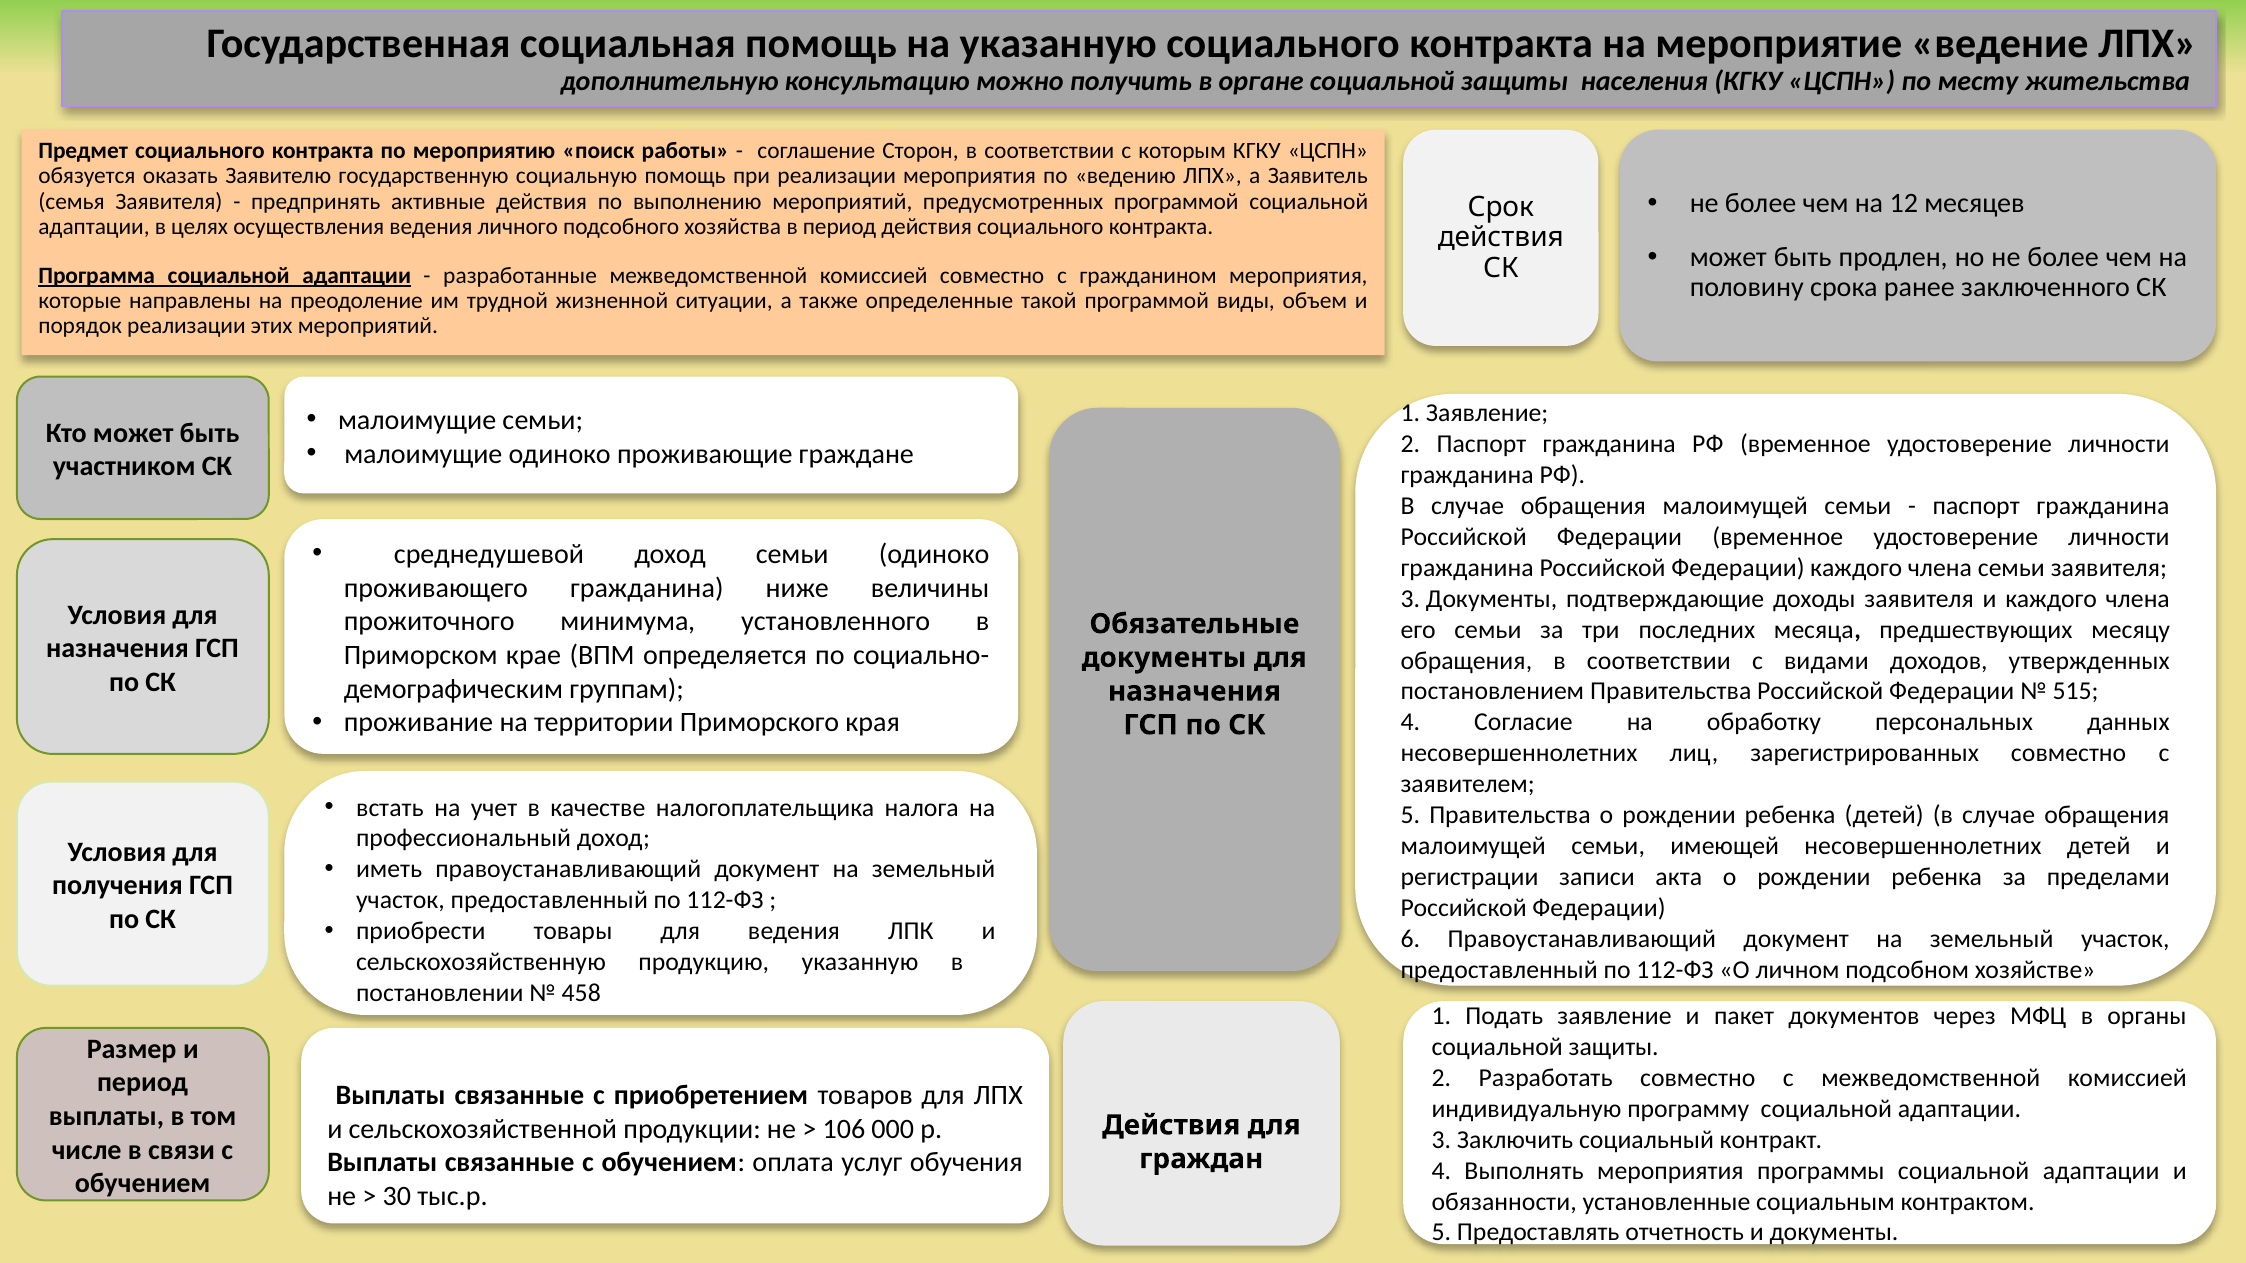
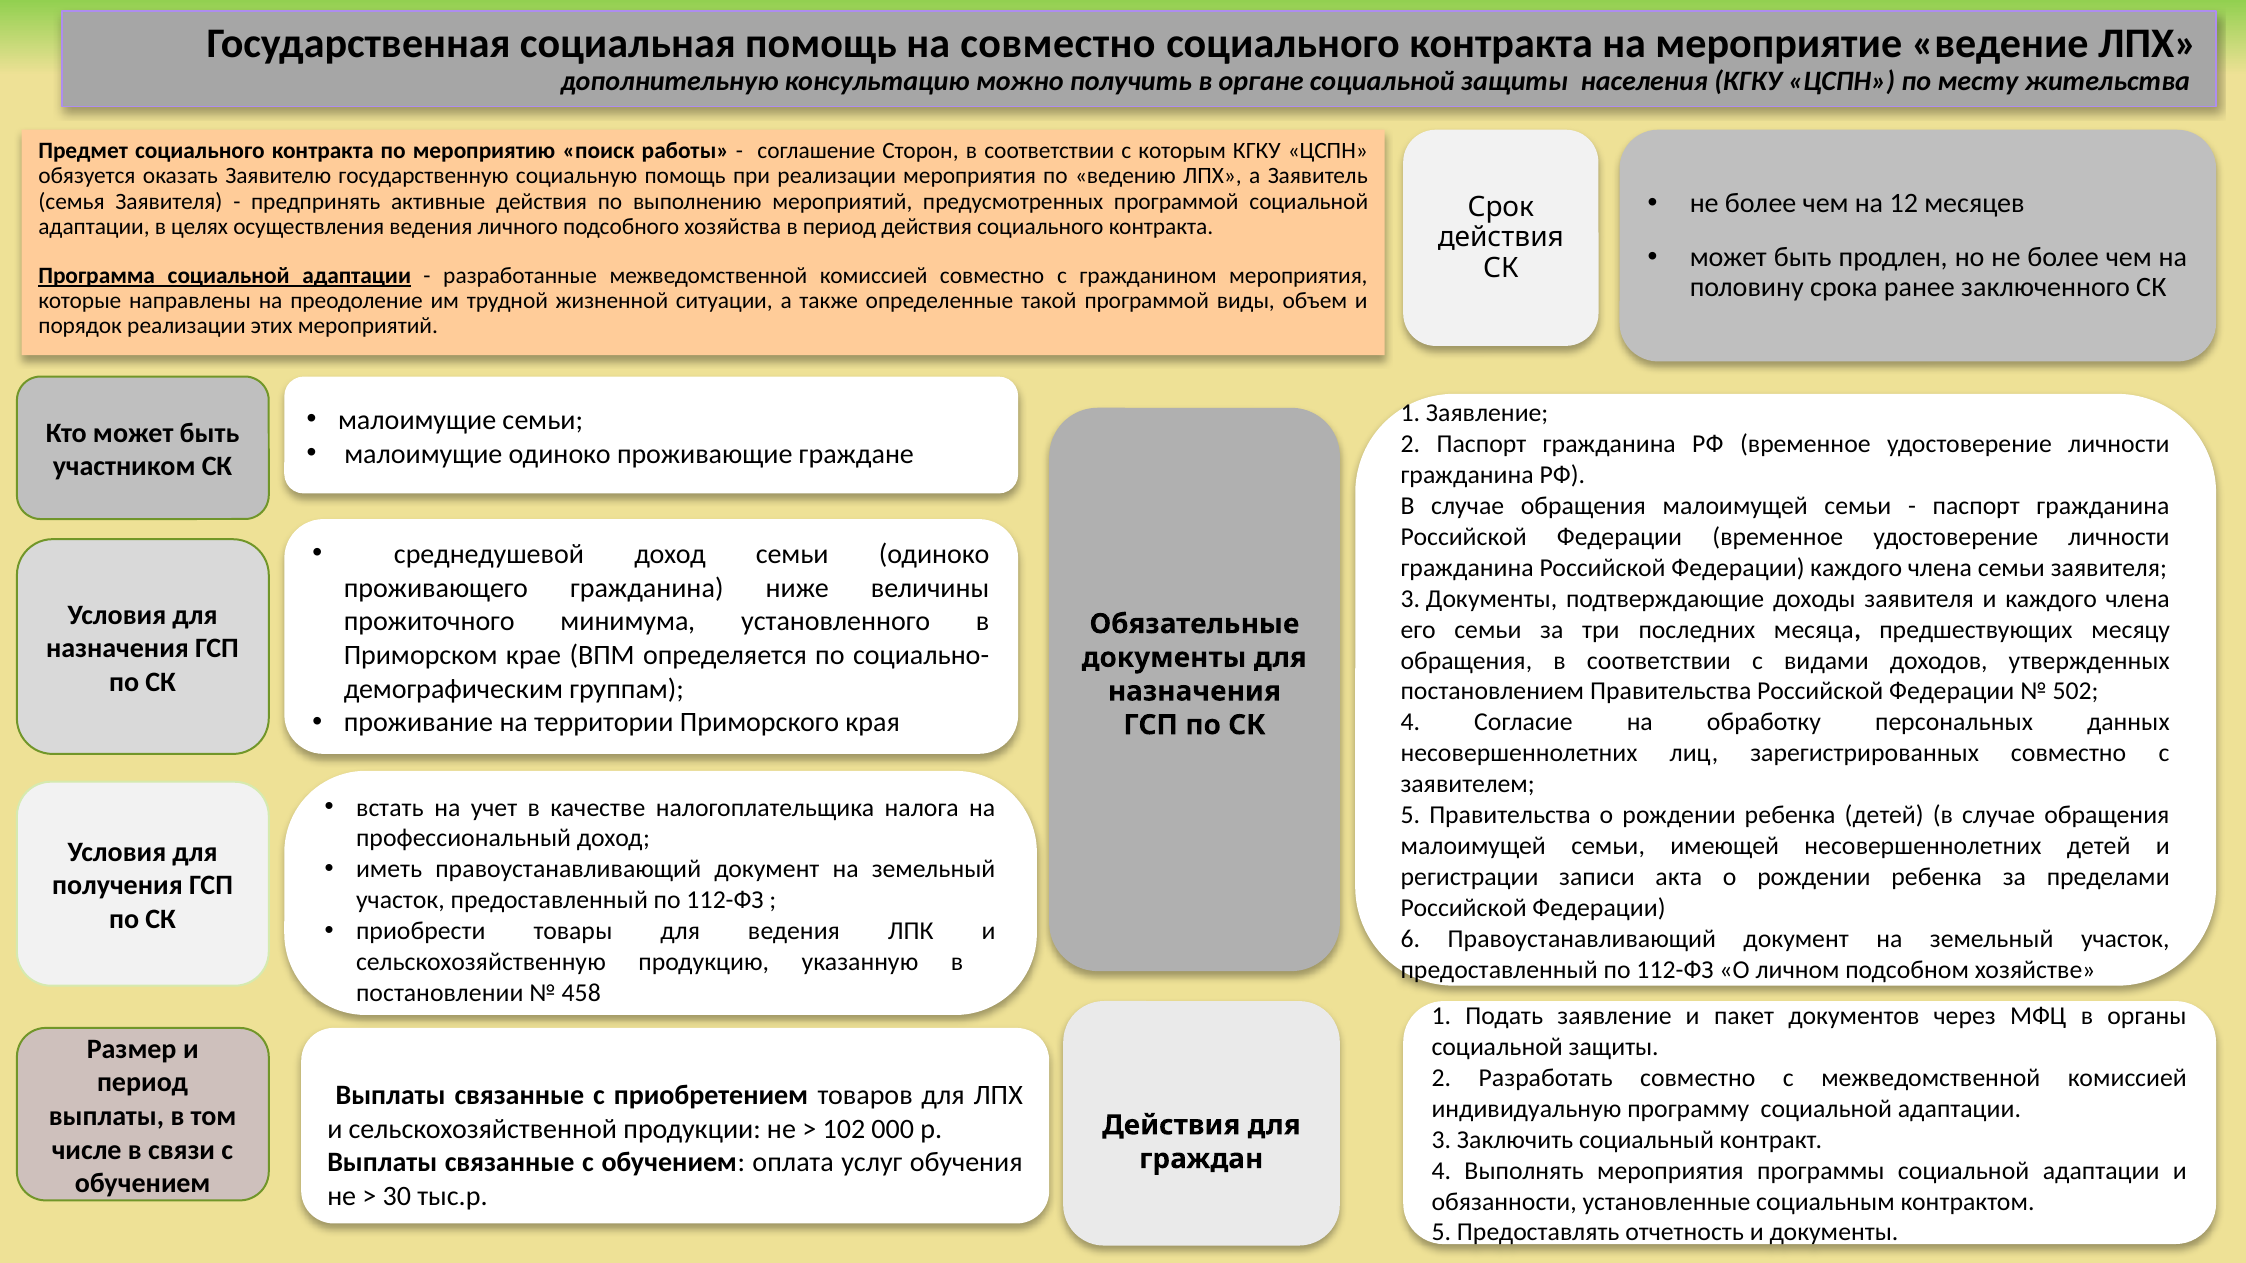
на указанную: указанную -> совместно (1058, 43)
515: 515 -> 502 (2076, 692)
106: 106 -> 102 (844, 1129)
